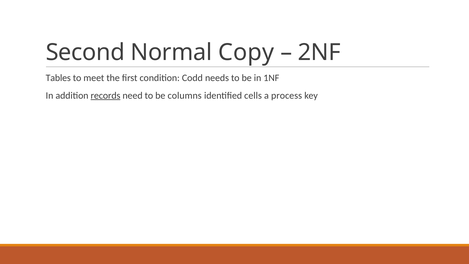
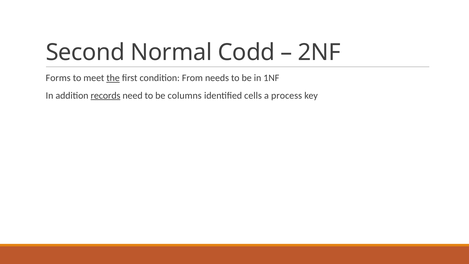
Copy: Copy -> Codd (246, 53)
Tables: Tables -> Forms (58, 78)
the underline: none -> present (113, 78)
Codd: Codd -> From (192, 78)
